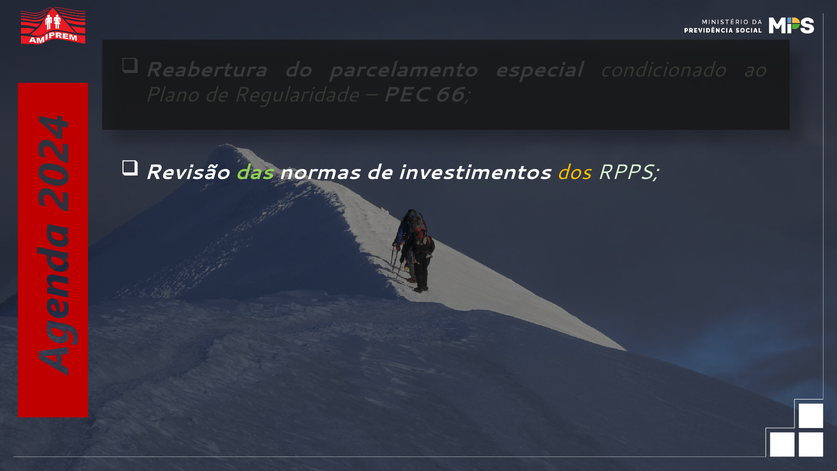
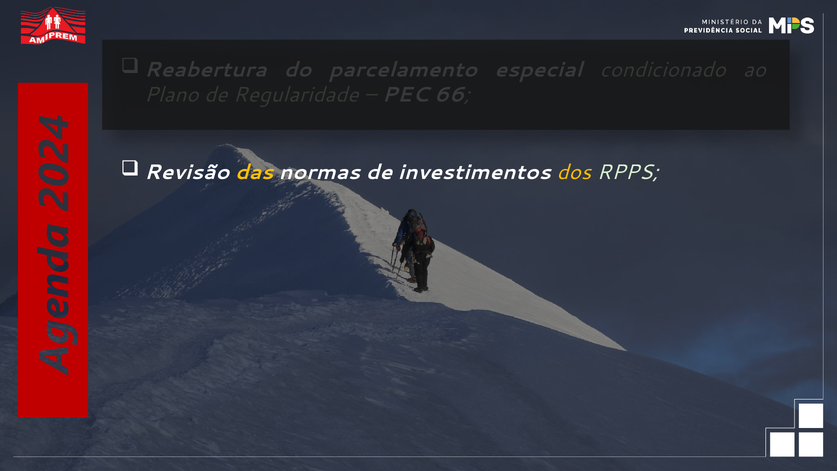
das colour: light green -> yellow (254, 172)
